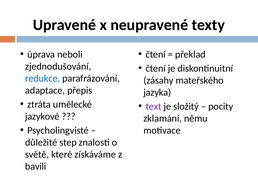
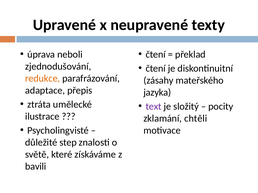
redukce colour: blue -> orange (43, 79)
jazykové: jazykové -> ilustrace (42, 117)
němu: němu -> chtěli (196, 119)
